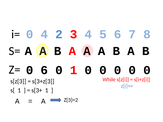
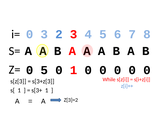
0 4: 4 -> 3 (44, 34)
0 6: 6 -> 5 (44, 70)
